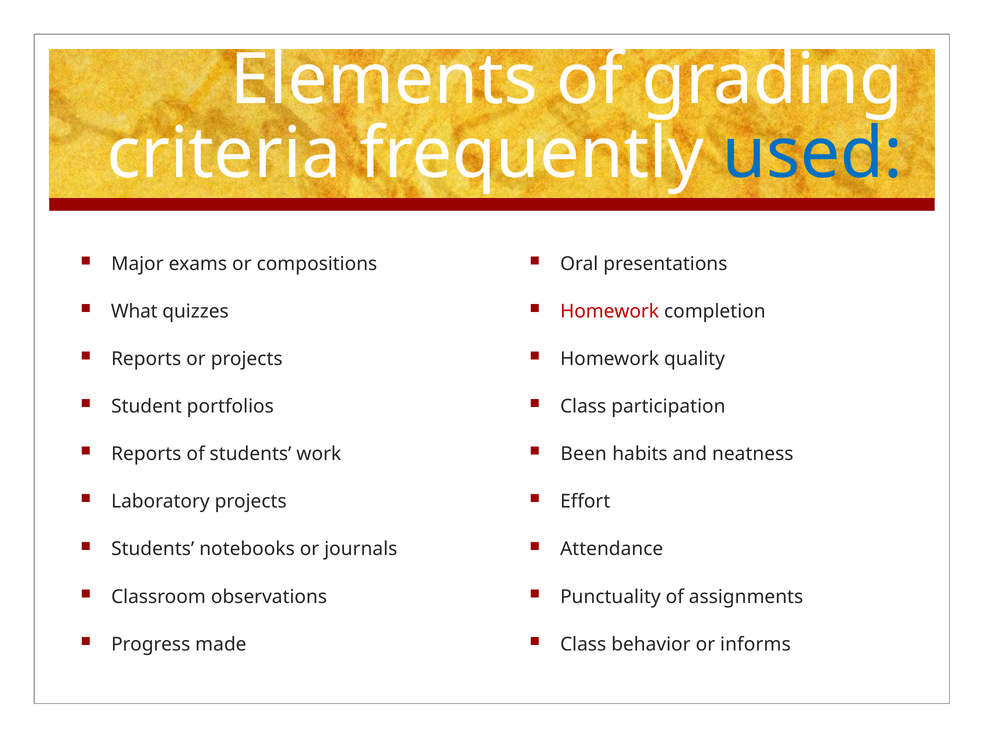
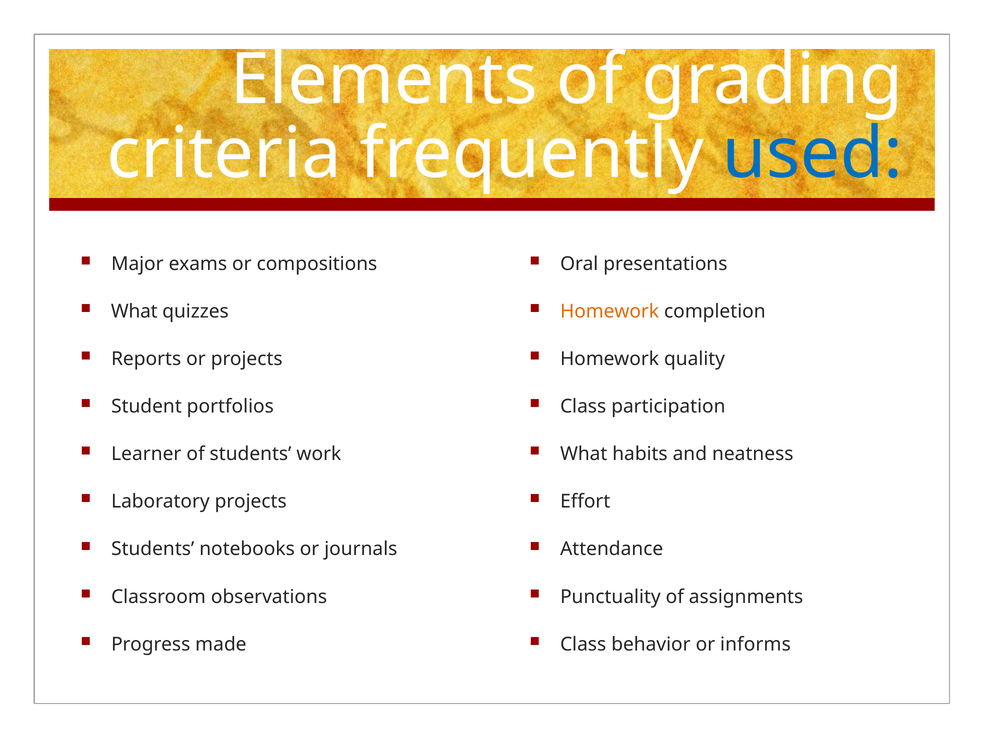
Homework colour: red -> orange (610, 311)
Reports: Reports -> Learner (146, 454)
Been: Been -> What (584, 454)
